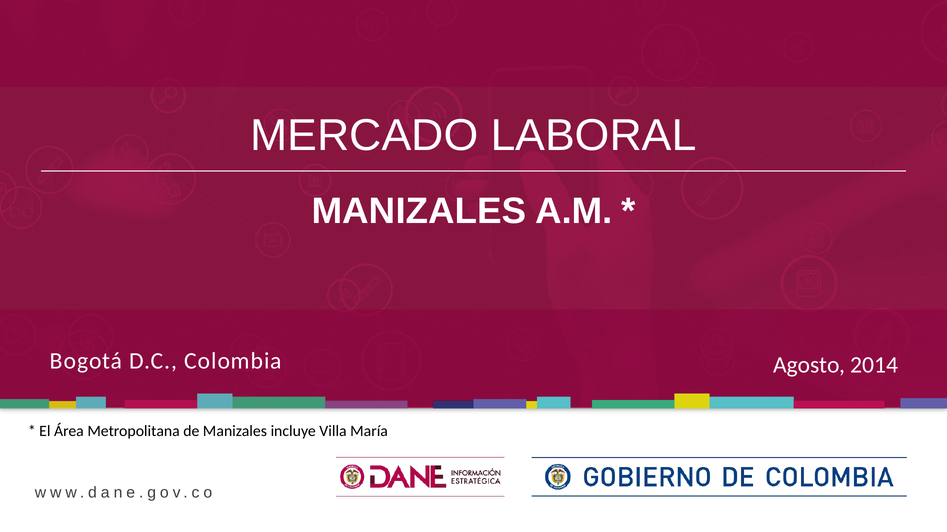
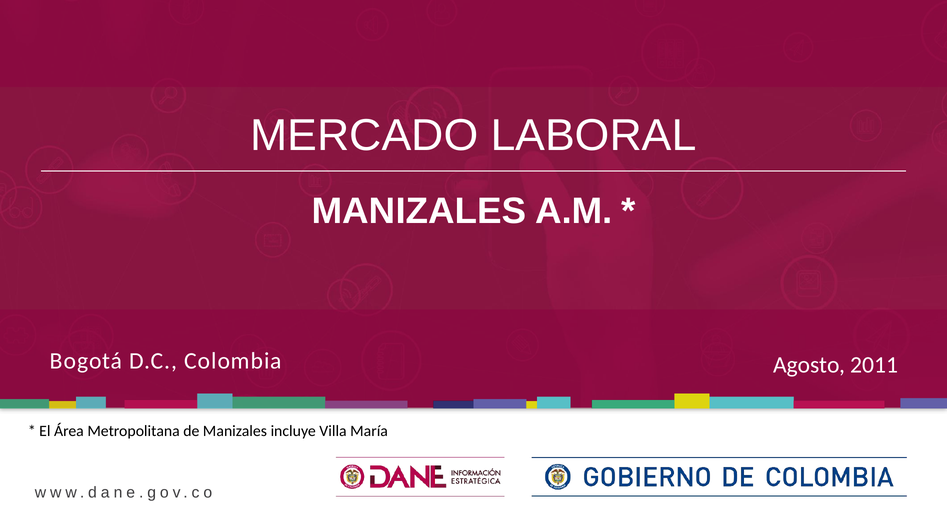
2014: 2014 -> 2011 (874, 365)
